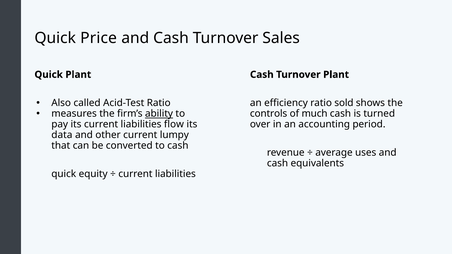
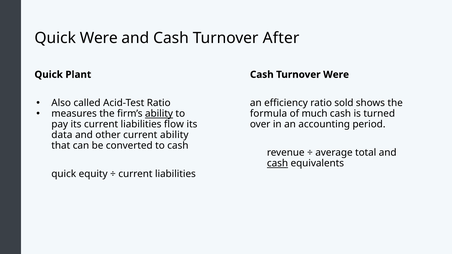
Quick Price: Price -> Were (99, 38)
Sales: Sales -> After (281, 38)
Turnover Plant: Plant -> Were (336, 75)
controls: controls -> formula (269, 114)
current lumpy: lumpy -> ability (174, 135)
uses: uses -> total (366, 153)
cash underline: none -> present (277, 164)
